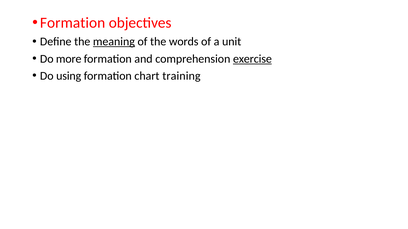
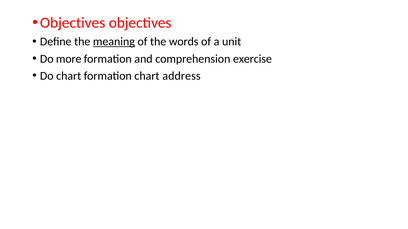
Formation: Formation -> Objectives (73, 23)
exercise underline: present -> none (252, 59)
Do using: using -> chart (69, 76)
training: training -> address (181, 76)
